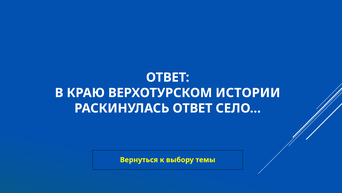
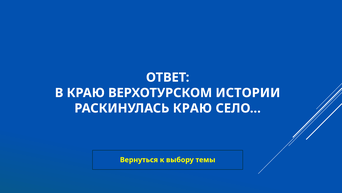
РАСКИНУЛАСЬ ОТВЕТ: ОТВЕТ -> КРАЮ (192, 108)
